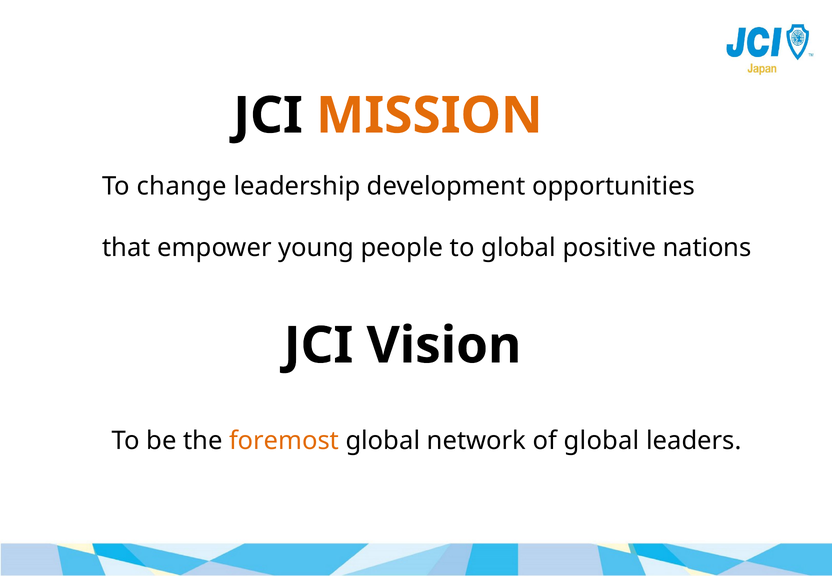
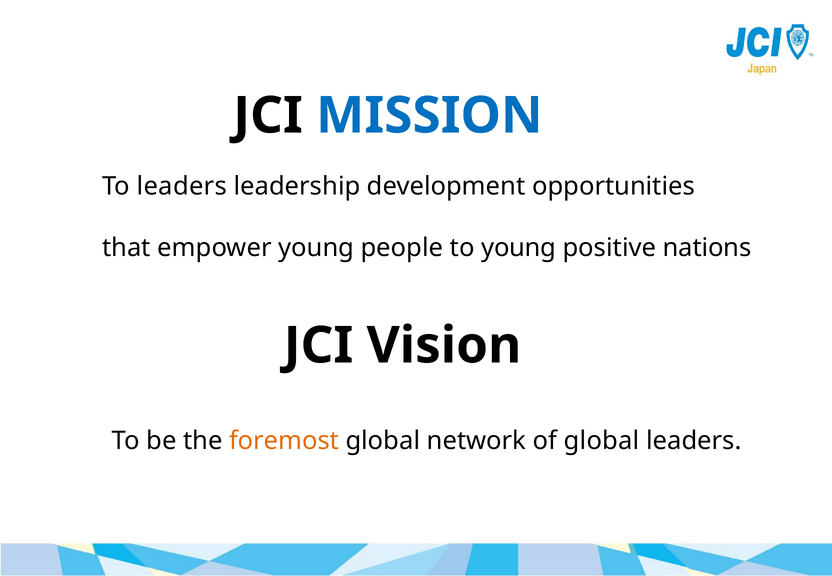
MISSION colour: orange -> blue (429, 116)
To change: change -> leaders (182, 187)
to global: global -> young (519, 248)
